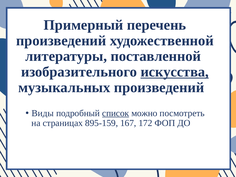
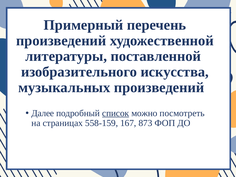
искусства underline: present -> none (175, 72)
Виды: Виды -> Далее (43, 113)
895-159: 895-159 -> 558-159 (102, 123)
172: 172 -> 873 (145, 123)
